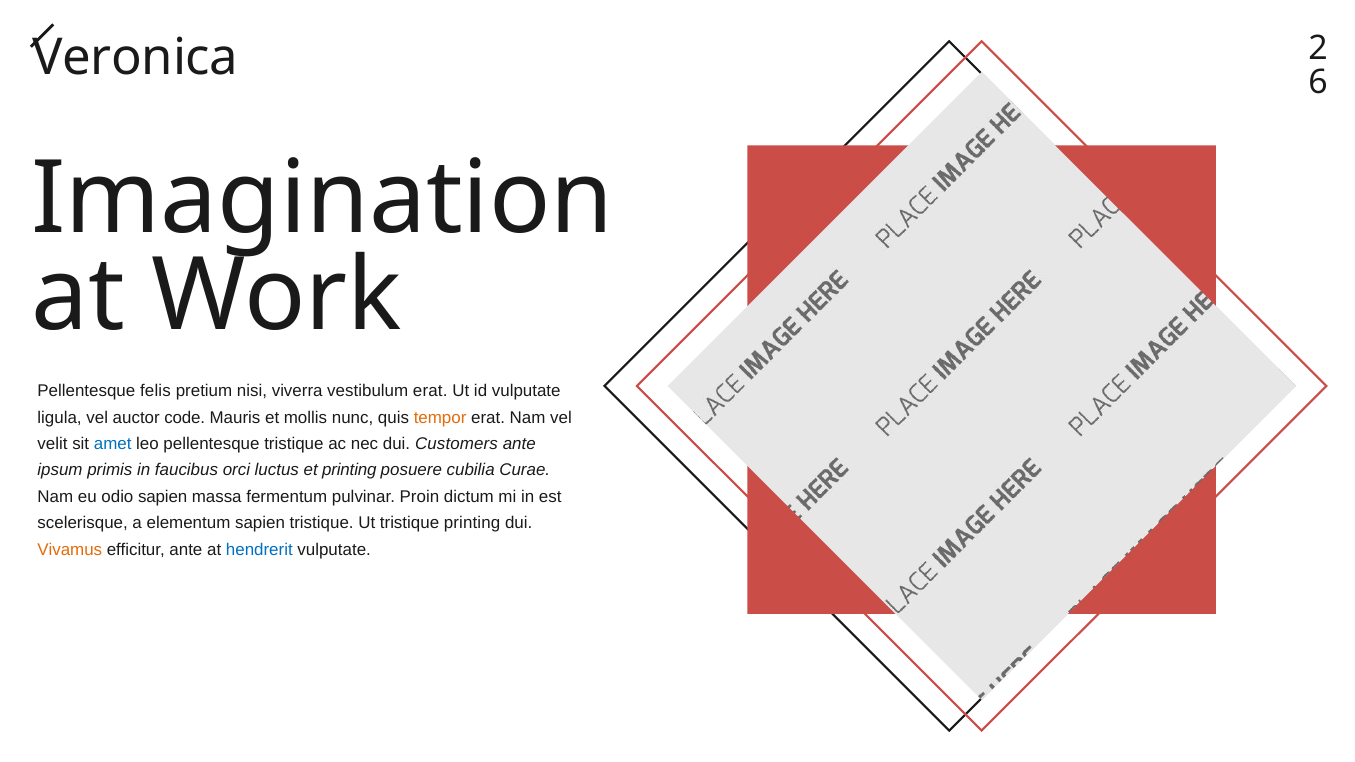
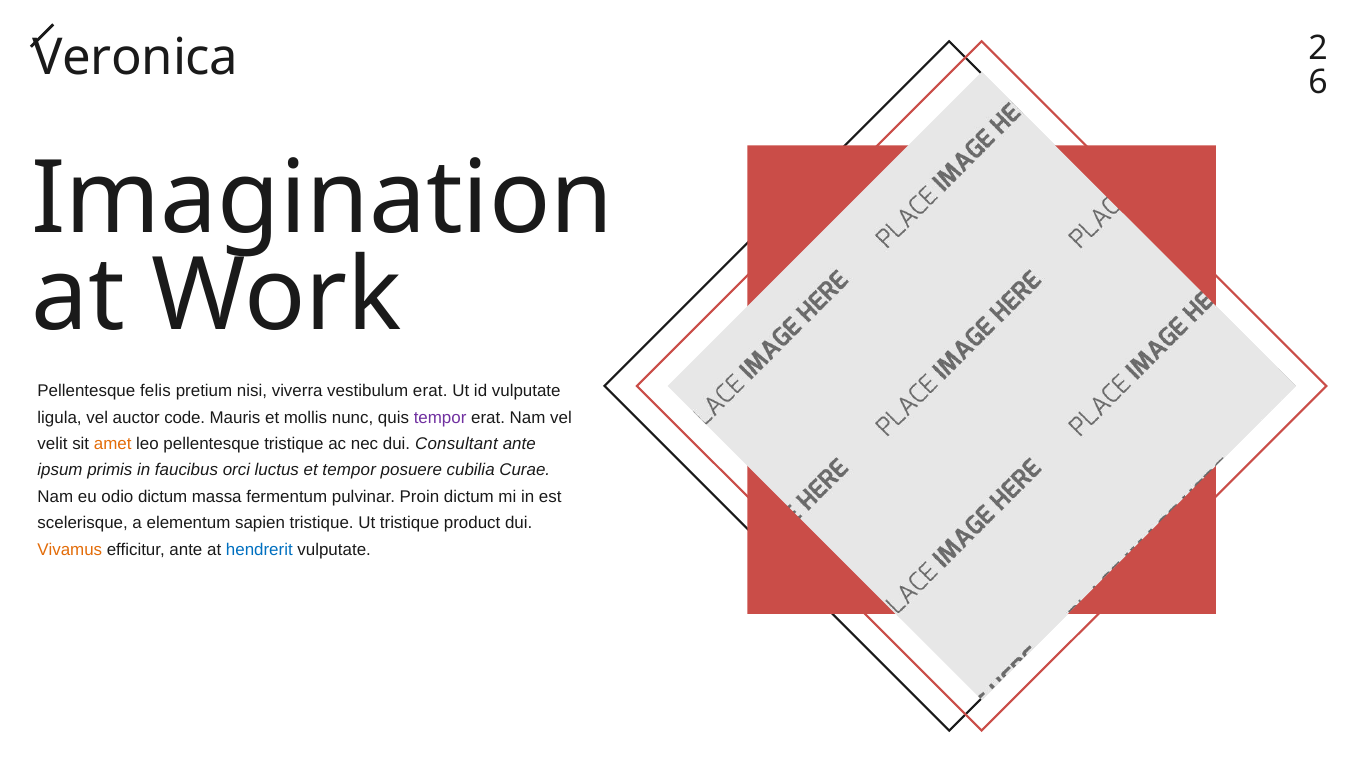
tempor colour: orange -> purple (440, 418)
amet colour: blue -> orange (113, 444)
Customers: Customers -> Consultant (456, 444)
et printing: printing -> tempor (349, 470)
odio sapien: sapien -> dictum (163, 497)
tristique printing: printing -> product (472, 523)
